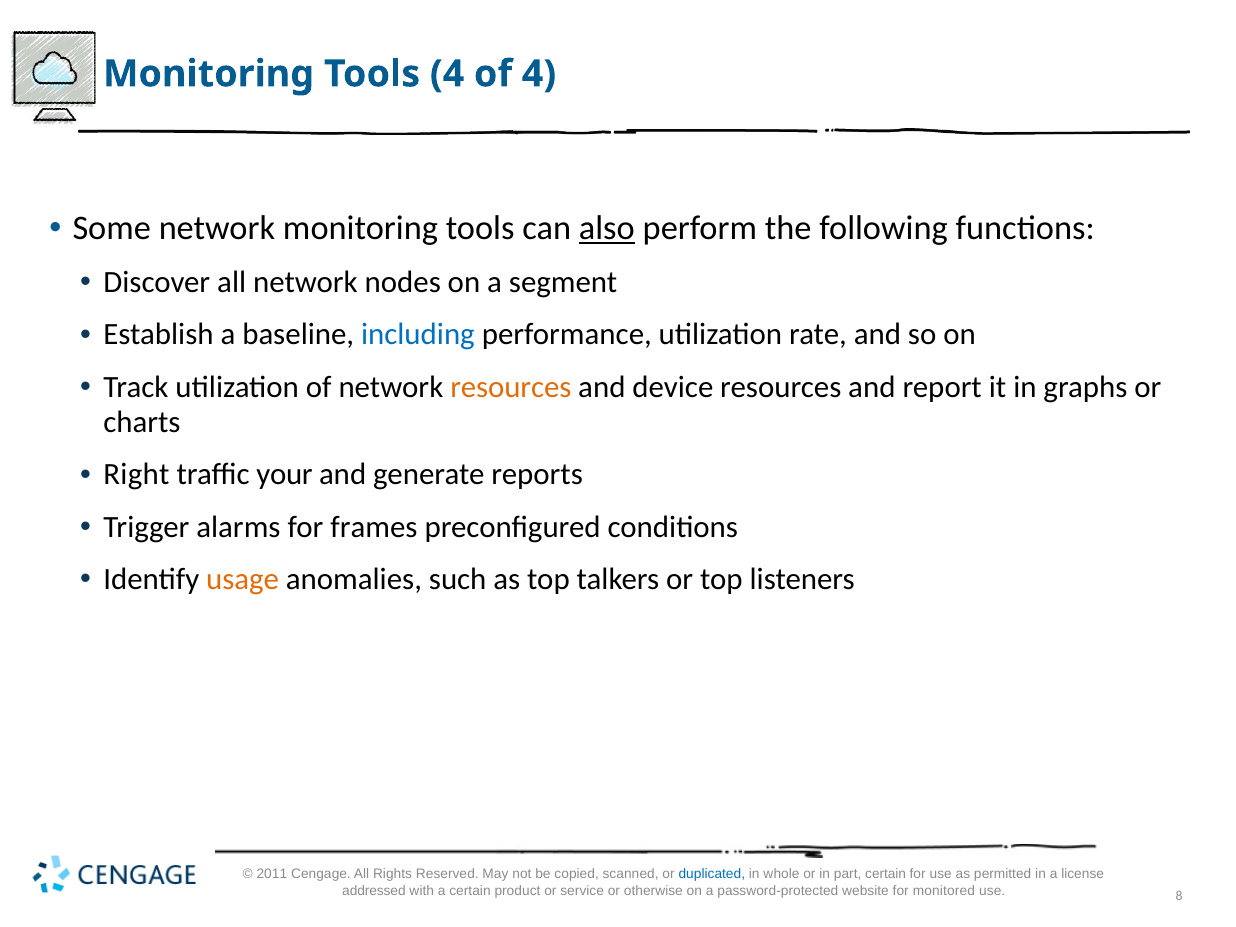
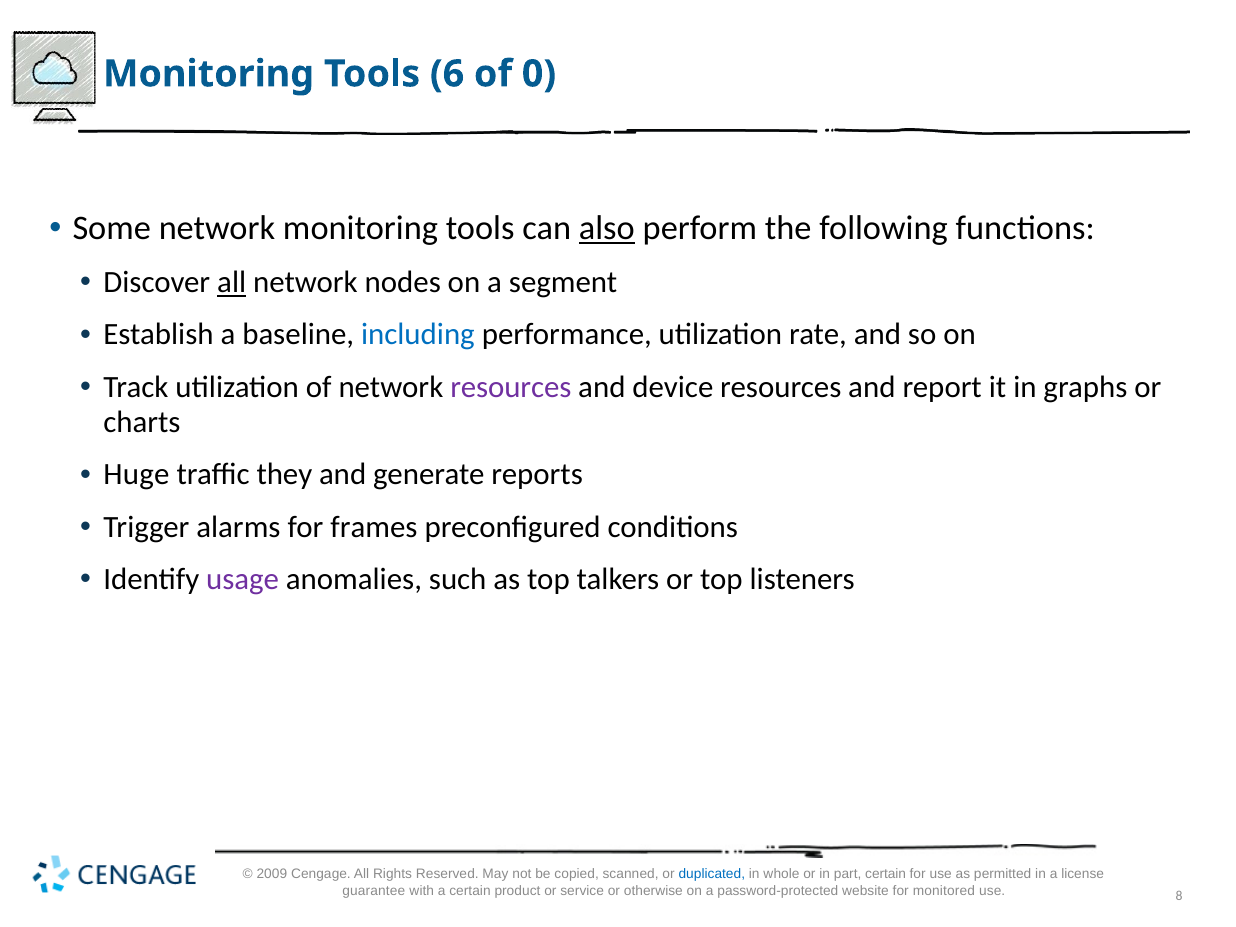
Tools 4: 4 -> 6 (447, 74)
of 4: 4 -> 0 (539, 74)
all underline: none -> present (232, 282)
resources colour: orange -> purple (511, 387)
Right: Right -> Huge (136, 475)
your: your -> they (284, 475)
usage colour: orange -> purple (243, 580)
2011: 2011 -> 2009 (272, 874)
addressed: addressed -> guarantee (374, 891)
